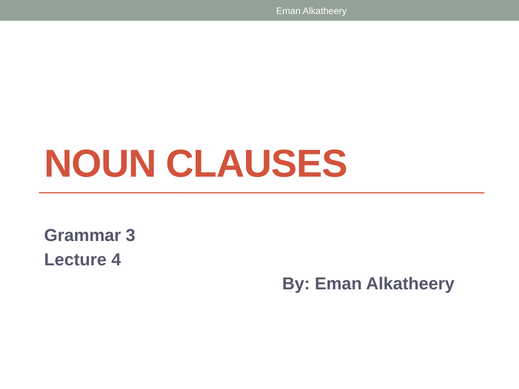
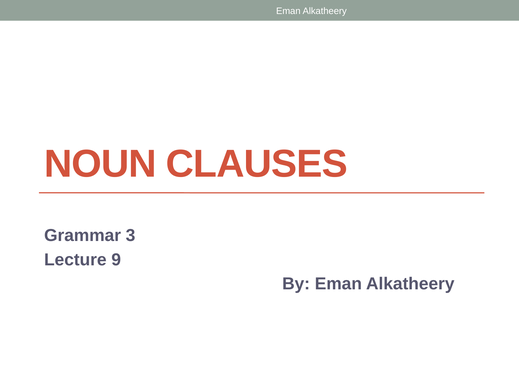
4: 4 -> 9 (116, 260)
